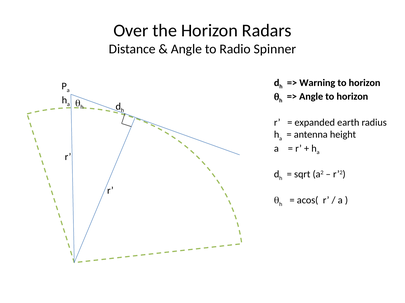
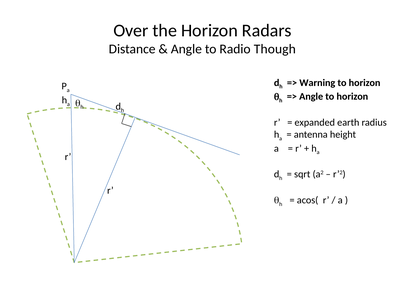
Spinner: Spinner -> Though (275, 49)
